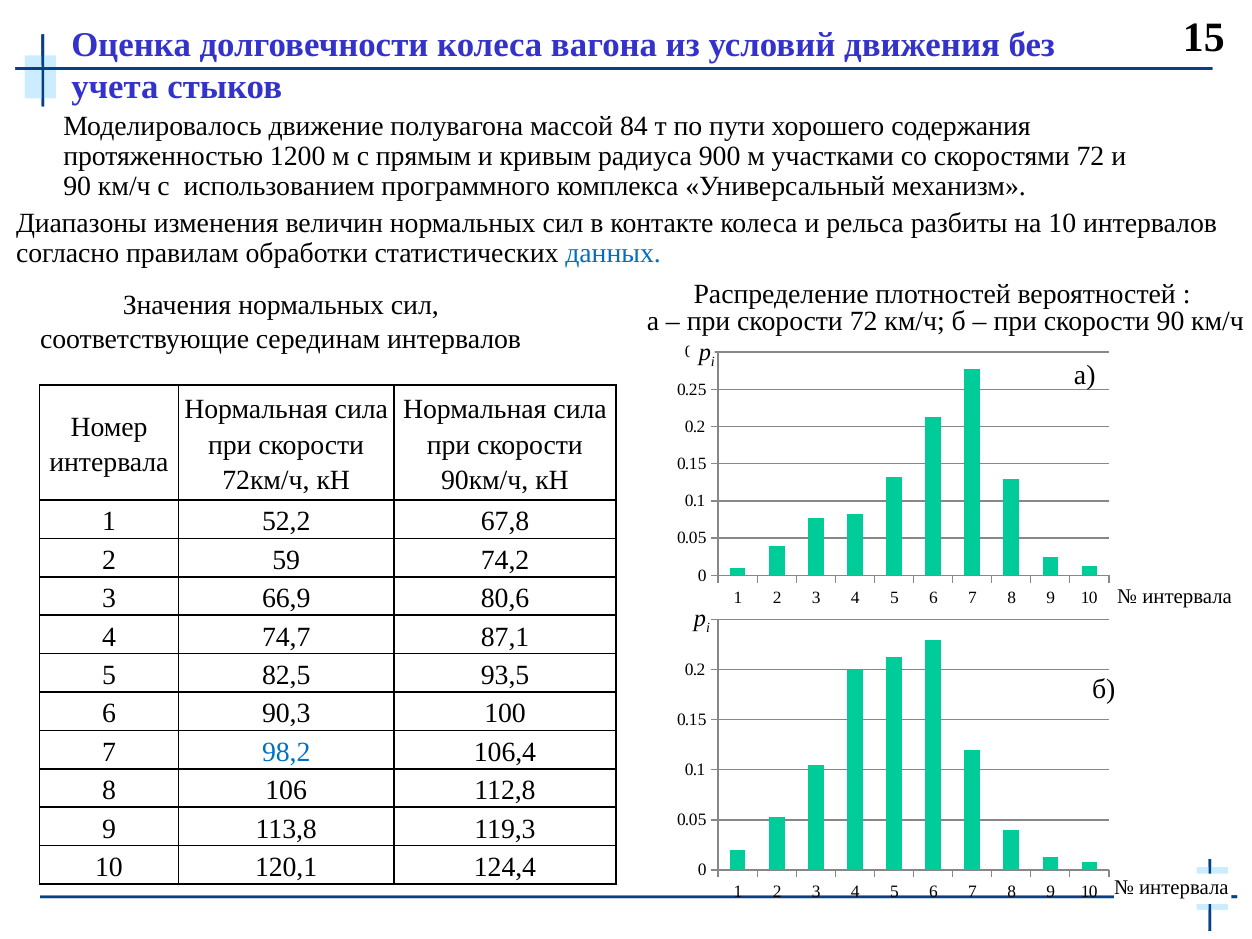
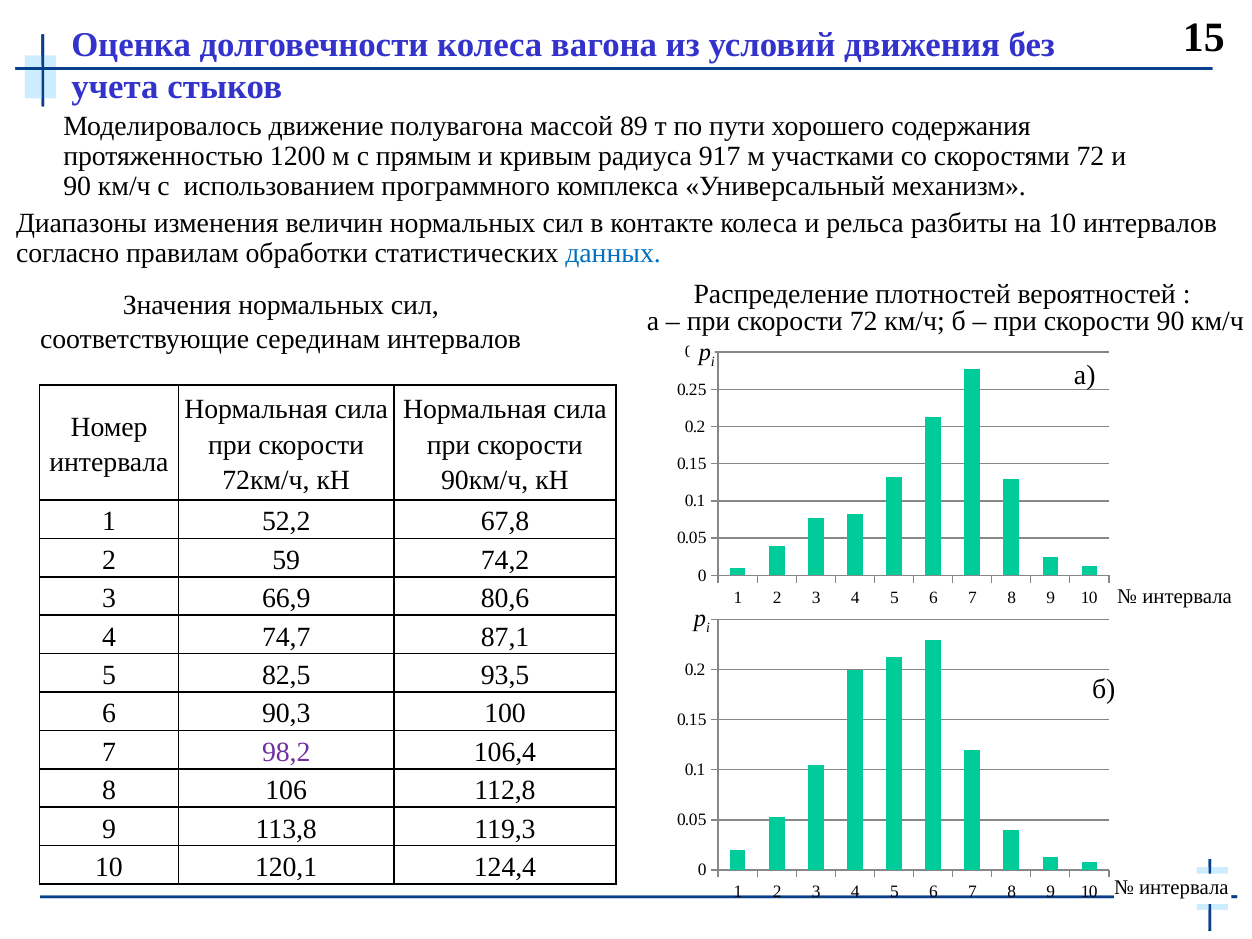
84: 84 -> 89 (634, 126)
900: 900 -> 917 (720, 156)
98,2 colour: blue -> purple (286, 752)
